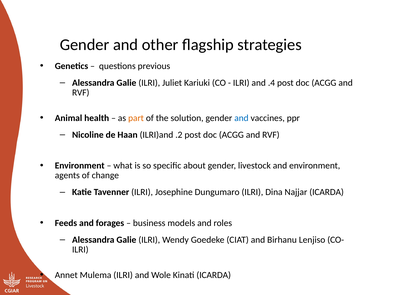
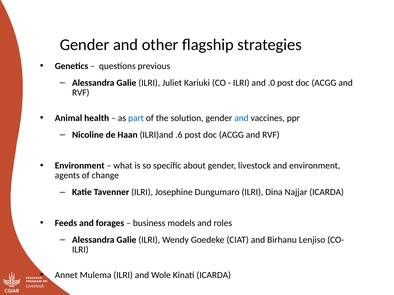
.4: .4 -> .0 (271, 83)
part colour: orange -> blue (136, 118)
.2: .2 -> .6 (179, 135)
